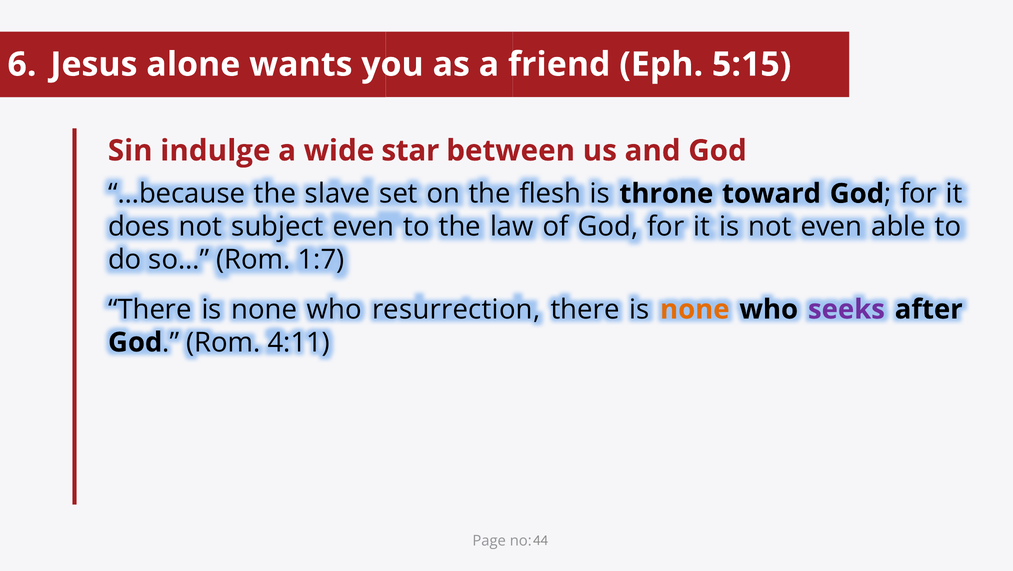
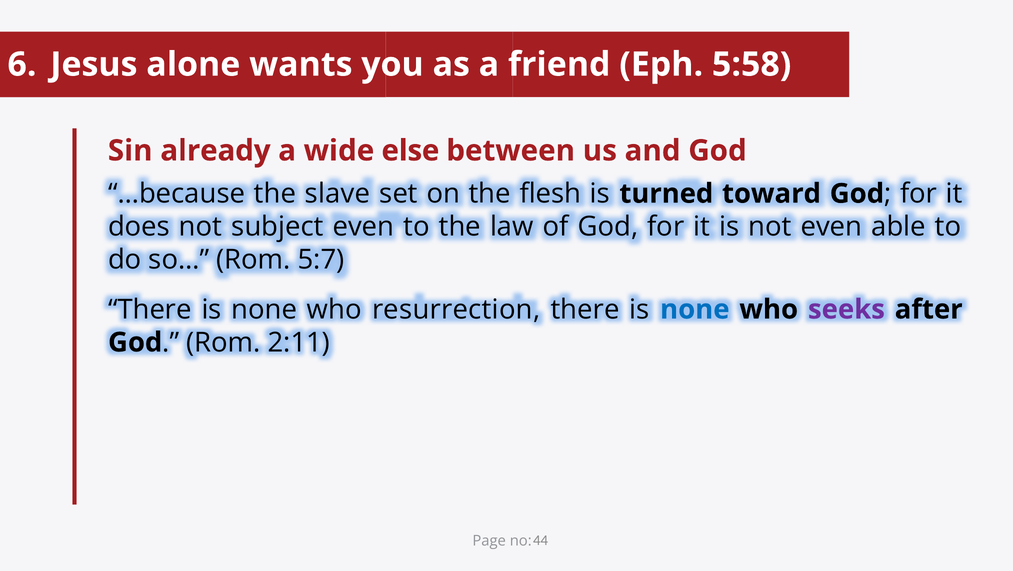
5:15: 5:15 -> 5:58 (752, 65)
indulge: indulge -> already (215, 151)
star: star -> else (410, 151)
throne: throne -> turned (666, 194)
1:7: 1:7 -> 5:7 (321, 260)
none colour: orange -> blue (695, 310)
4:11: 4:11 -> 2:11 (299, 343)
